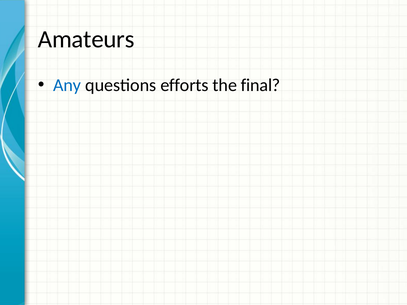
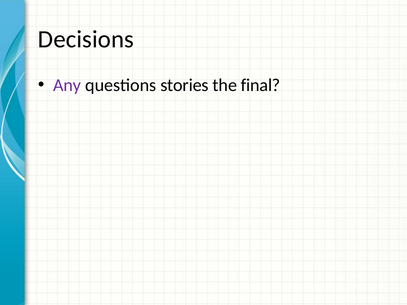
Amateurs: Amateurs -> Decisions (86, 39)
Any colour: blue -> purple (67, 85)
efforts: efforts -> stories (184, 85)
